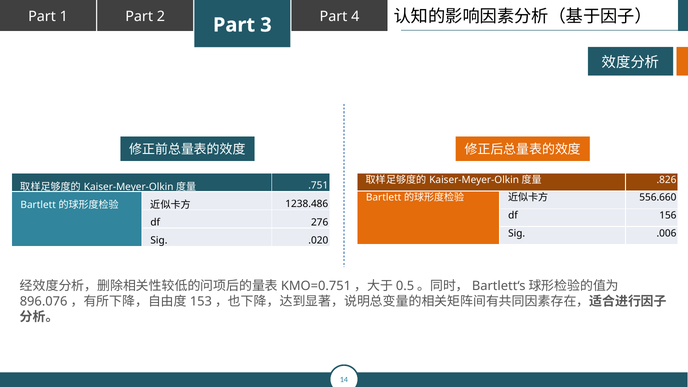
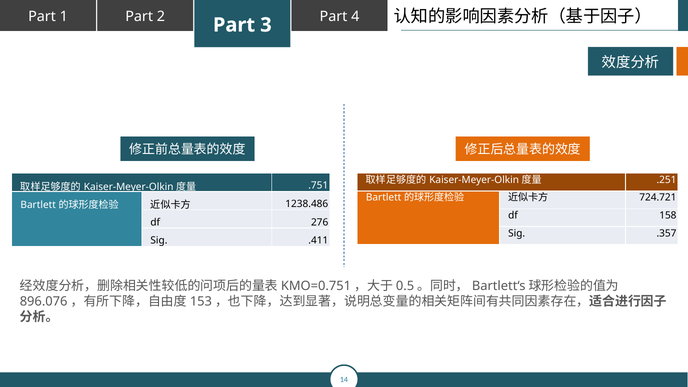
.826: .826 -> .251 (667, 180)
556.660: 556.660 -> 724.721 (658, 198)
156: 156 -> 158 (668, 216)
.006: .006 -> .357 (667, 233)
.020: .020 -> .411 (318, 241)
